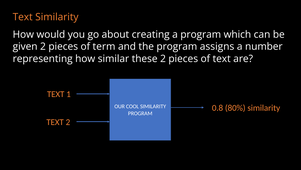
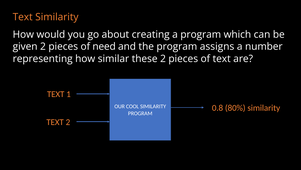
term: term -> need (104, 46)
